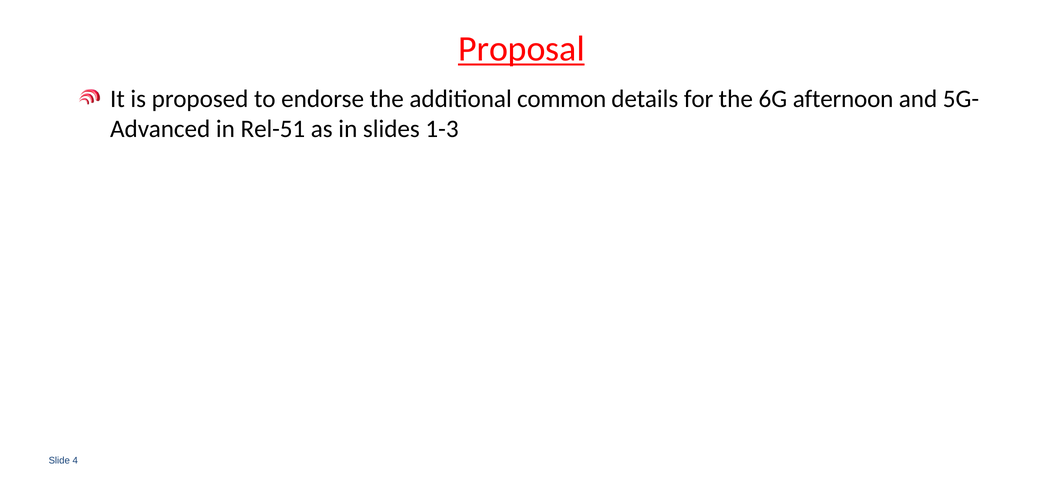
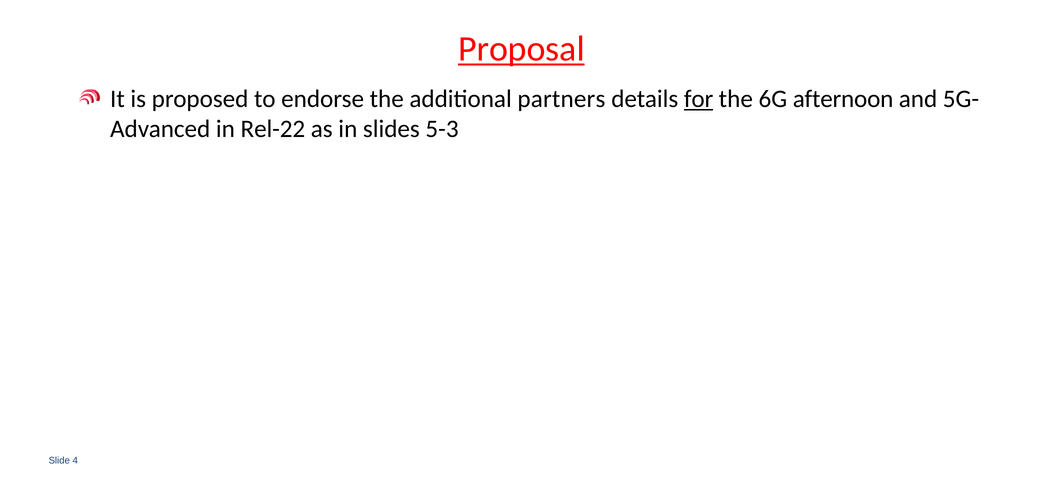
common: common -> partners (561, 99)
for underline: none -> present (699, 99)
Rel-51: Rel-51 -> Rel-22 (273, 129)
1-3: 1-3 -> 5-3 (442, 129)
